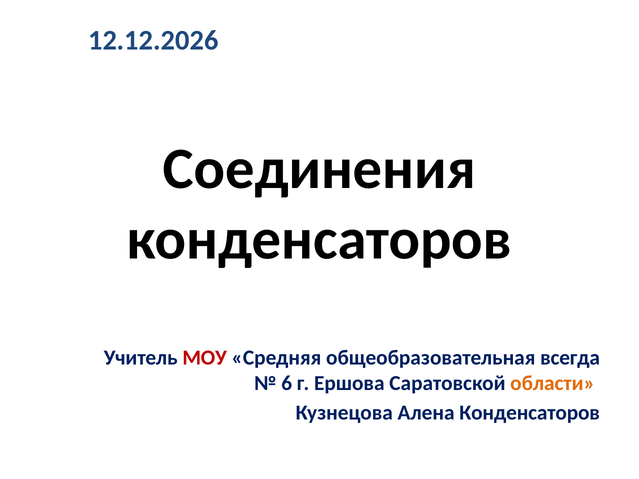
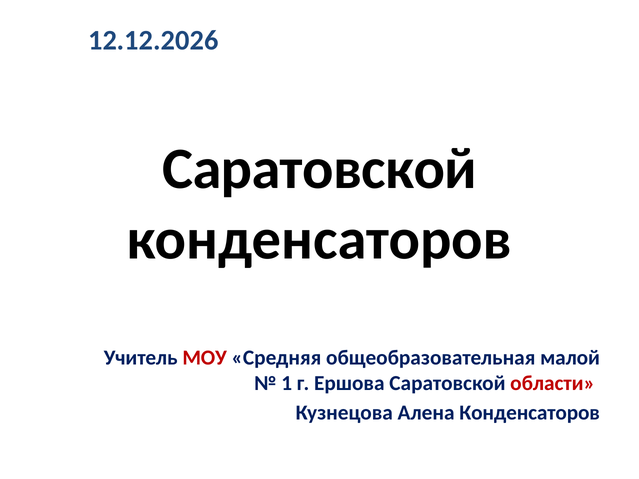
Соединения: Соединения -> Саратовской (320, 169)
всегда: всегда -> малой (570, 358)
6: 6 -> 1 (287, 383)
области colour: orange -> red (553, 383)
